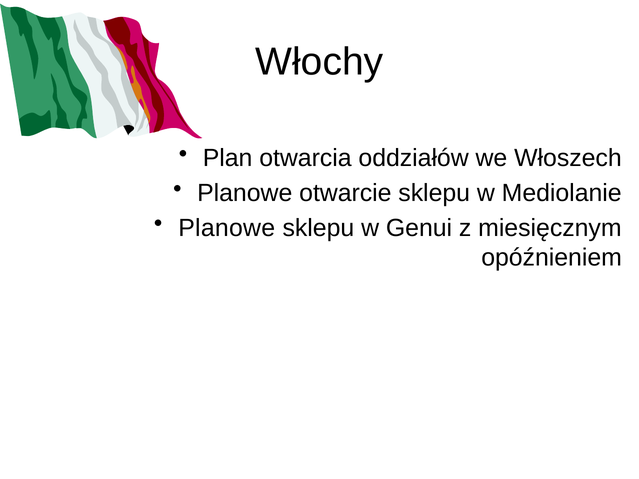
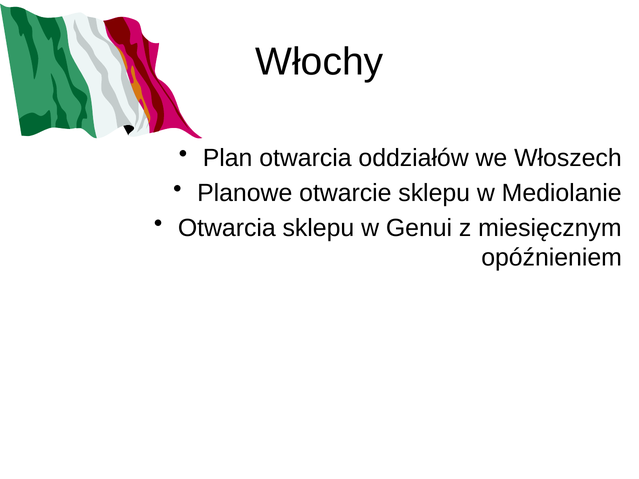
Planowe: Planowe -> Otwarcia (227, 228)
